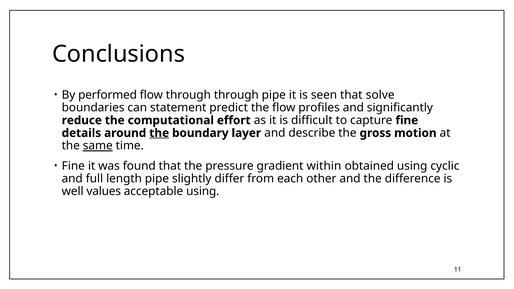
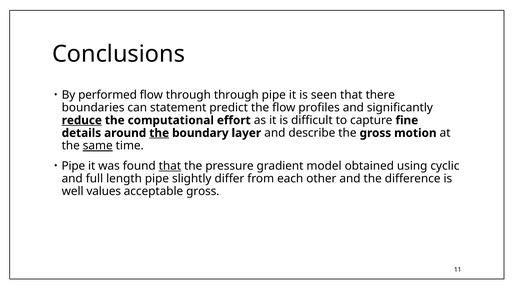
solve: solve -> there (380, 95)
reduce underline: none -> present (82, 120)
Fine: Fine -> Pipe (73, 166)
that underline: none -> present (170, 166)
within: within -> model (324, 166)
acceptable using: using -> gross (203, 191)
